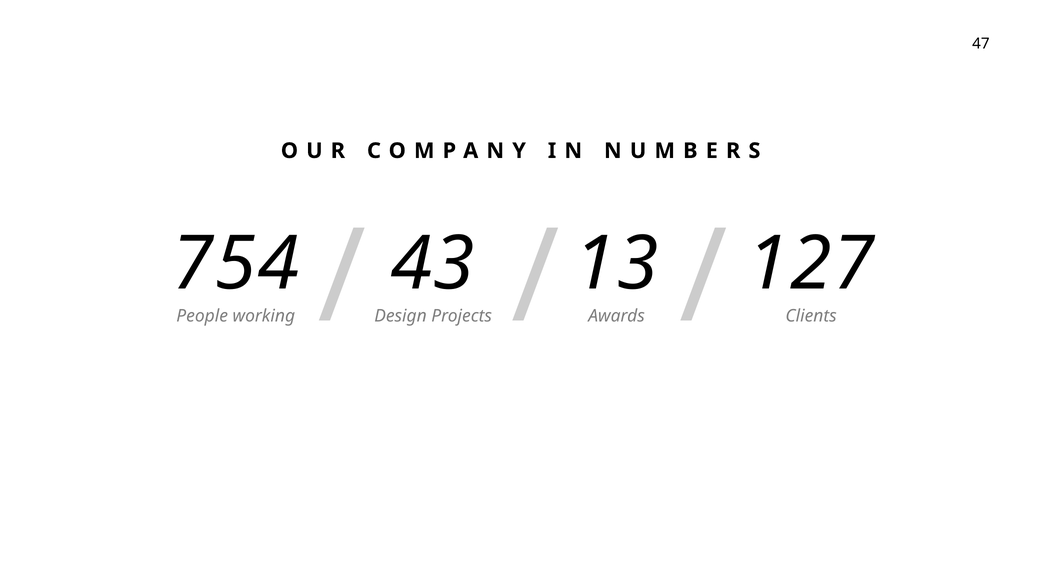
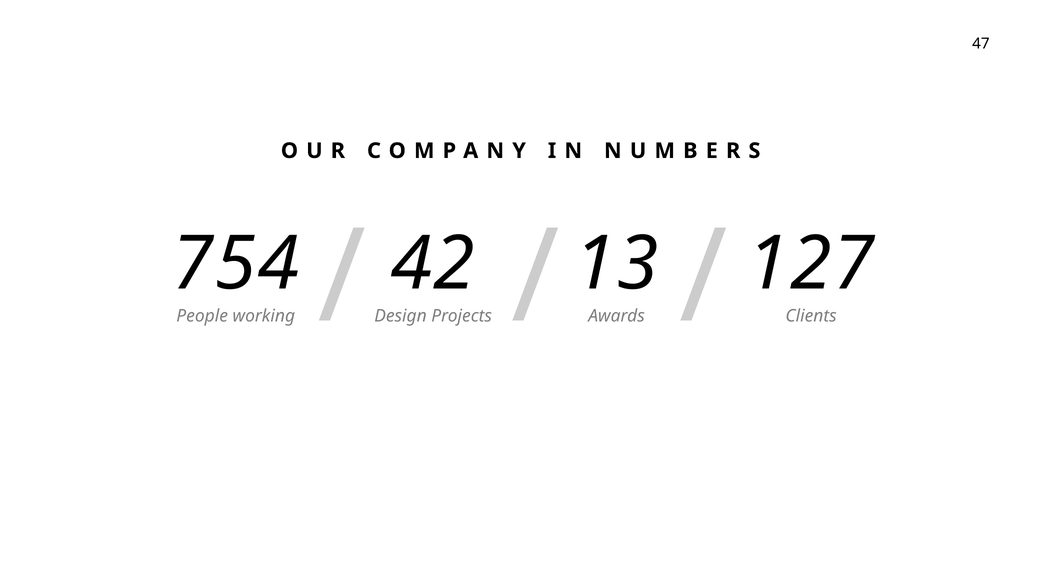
43: 43 -> 42 (433, 264)
